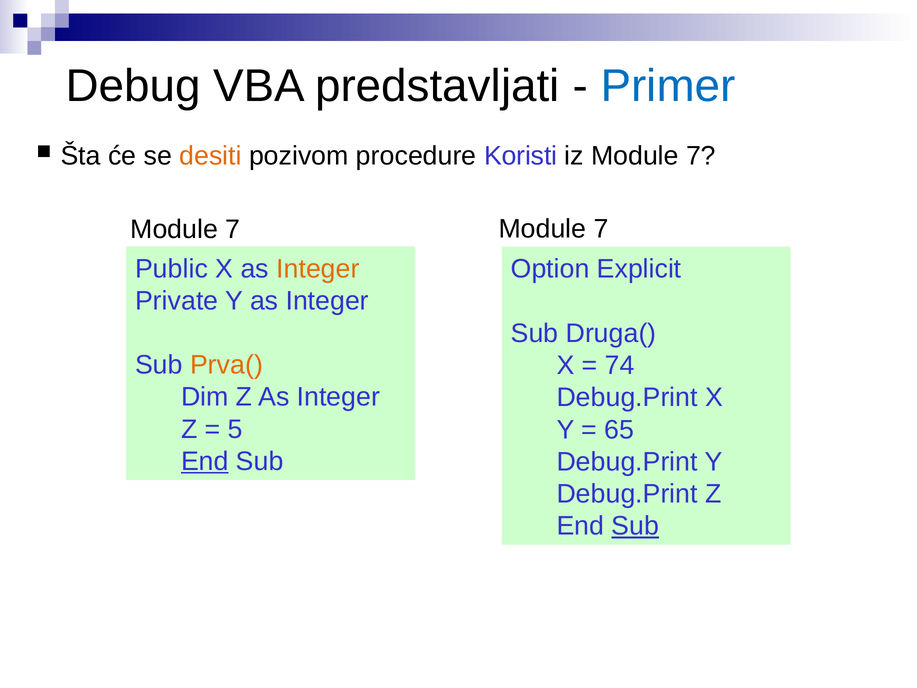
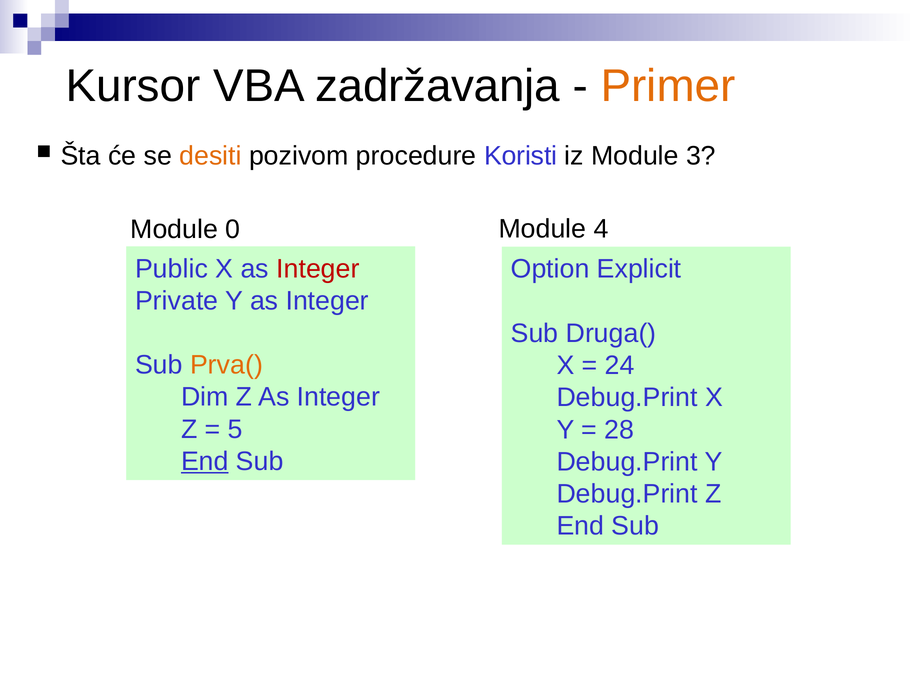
Debug: Debug -> Kursor (133, 86)
predstavljati: predstavljati -> zadržavanja (438, 86)
Primer colour: blue -> orange (668, 86)
iz Module 7: 7 -> 3 (701, 156)
7: 7 -> 4 (601, 229)
7: 7 -> 0 (233, 230)
Integer colour: orange -> red (318, 269)
74: 74 -> 24 (620, 365)
65: 65 -> 28 (619, 430)
Sub underline: present -> none (635, 526)
